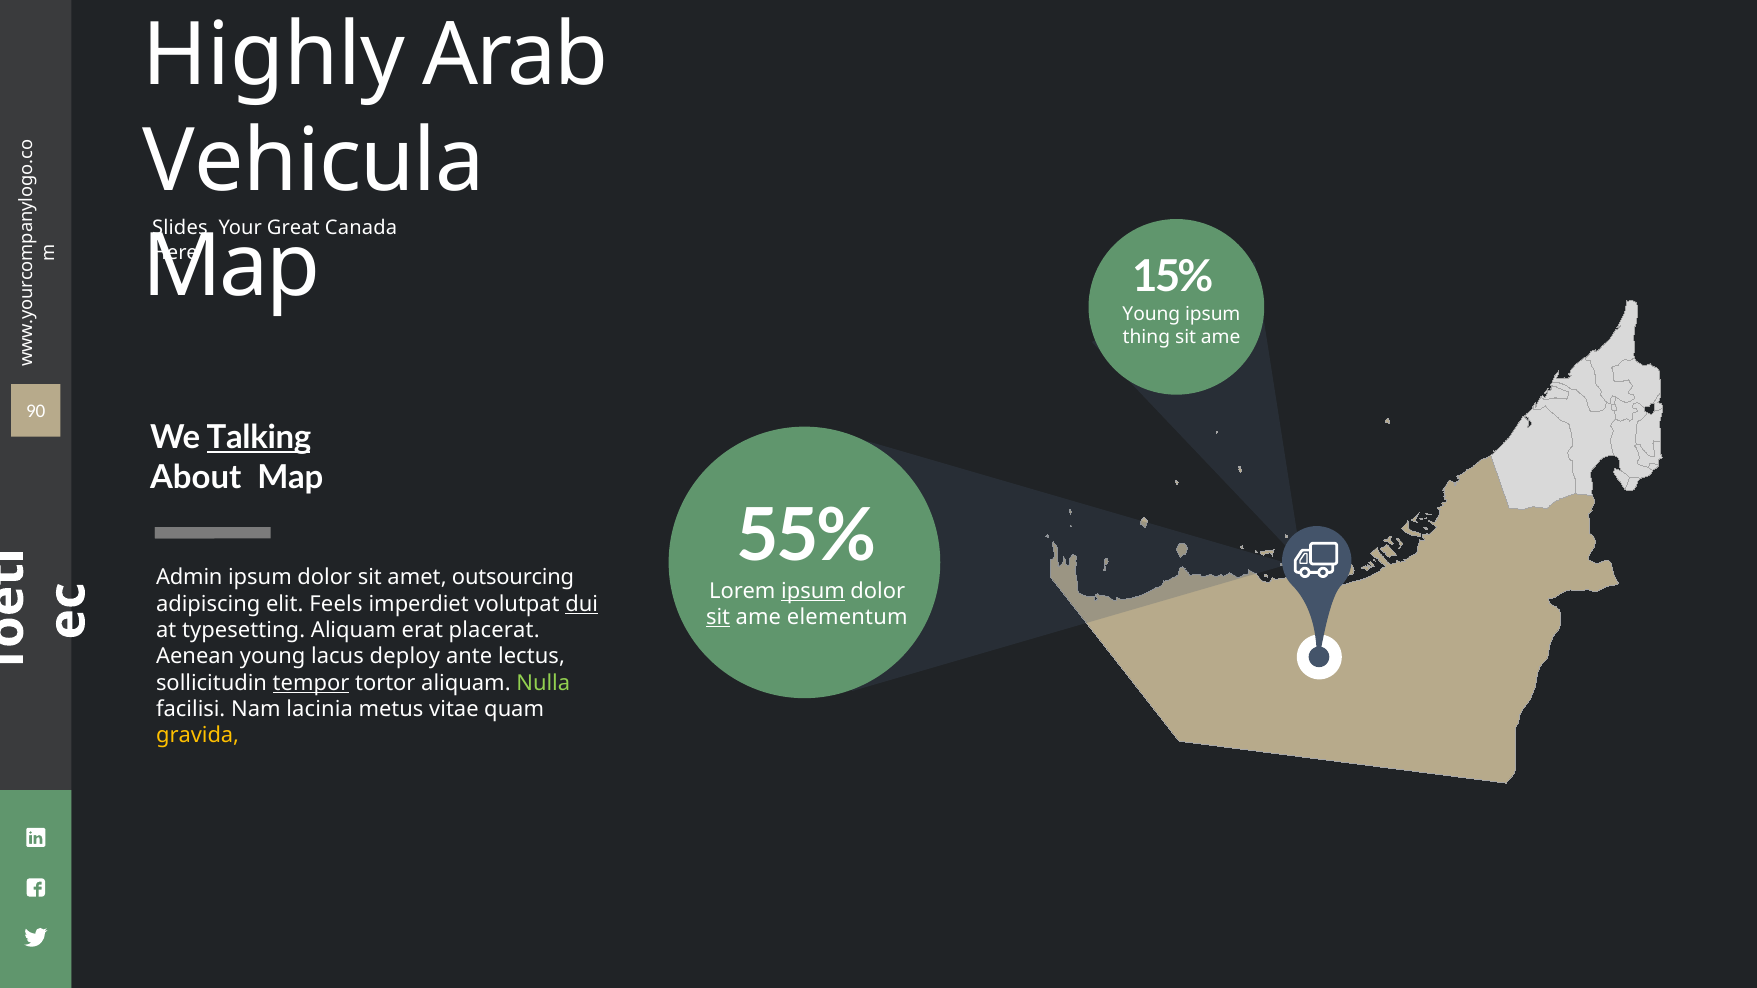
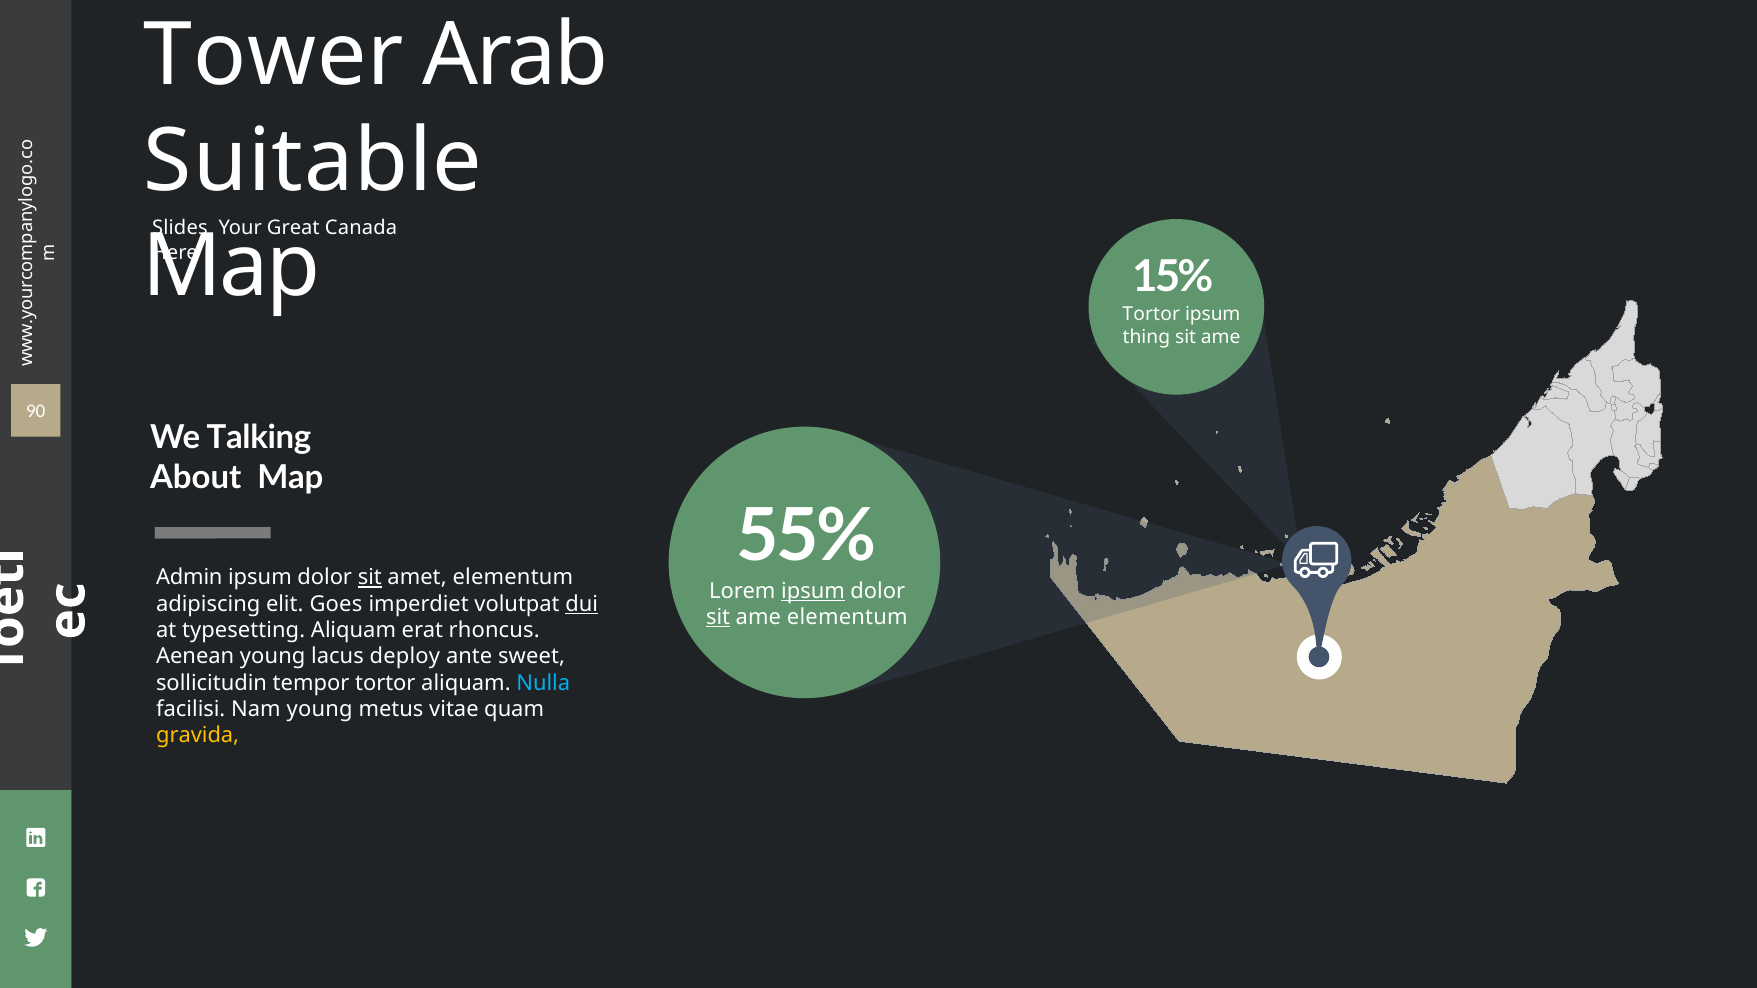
Highly: Highly -> Tower (274, 56)
Vehicula: Vehicula -> Suitable (313, 161)
Young: Young -> Tortor (1151, 315)
Talking underline: present -> none (259, 438)
sit underline: none -> present (370, 578)
amet outsourcing: outsourcing -> elementum (513, 578)
Feels: Feels -> Goes (336, 604)
placerat: placerat -> rhoncus (494, 630)
lectus: lectus -> sweet (531, 657)
tempor underline: present -> none (311, 683)
Nulla colour: light green -> light blue (543, 683)
Nam lacinia: lacinia -> young (320, 709)
